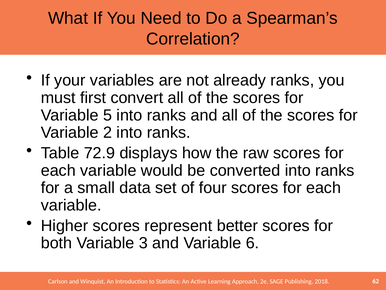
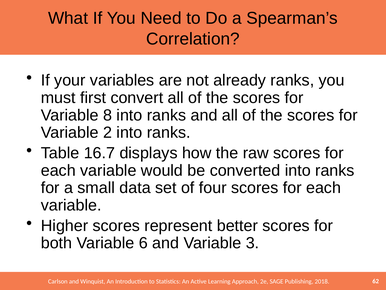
5: 5 -> 8 (108, 115)
72.9: 72.9 -> 16.7 (99, 153)
3: 3 -> 6 (143, 243)
6: 6 -> 3 (252, 243)
